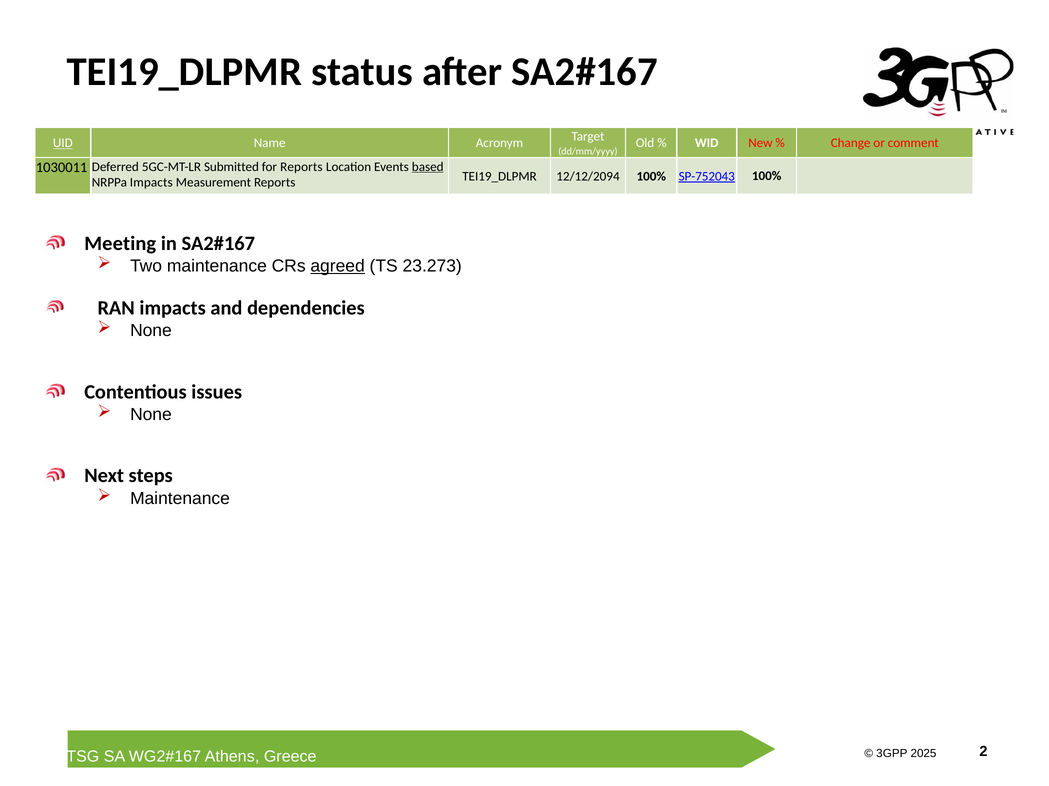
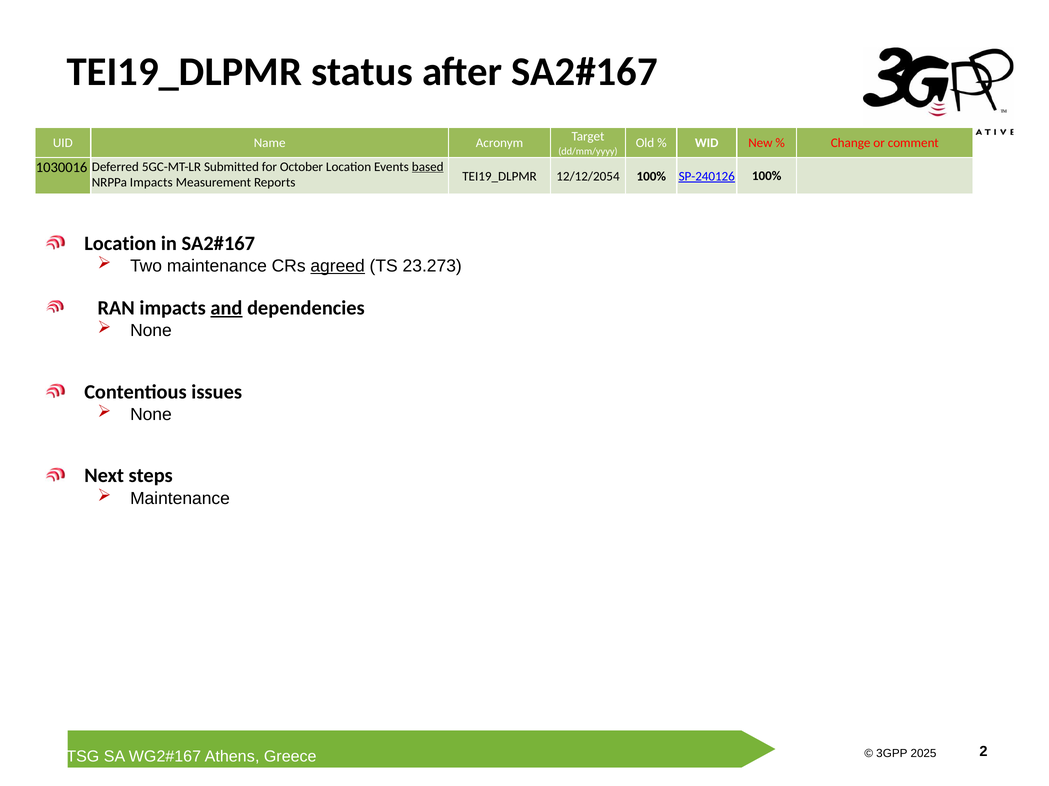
UID underline: present -> none (63, 143)
1030011: 1030011 -> 1030016 (62, 168)
for Reports: Reports -> October (301, 167)
12/12/2094: 12/12/2094 -> 12/12/2054 (588, 177)
SP-752043: SP-752043 -> SP-240126 (707, 177)
Meeting: Meeting -> Location (120, 244)
and underline: none -> present (226, 308)
